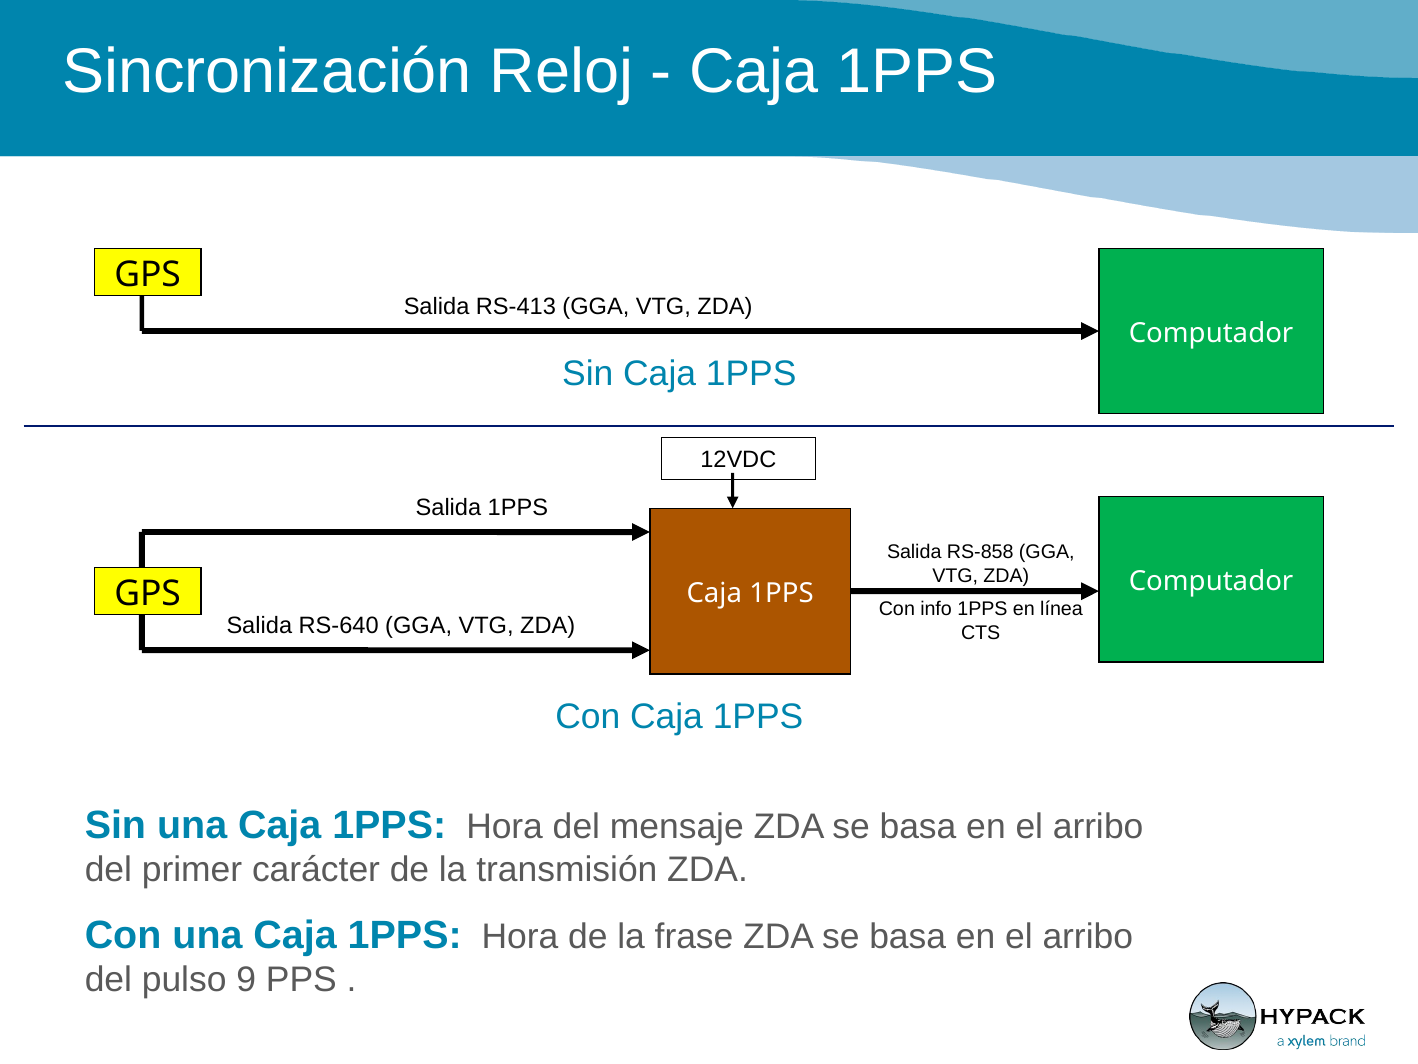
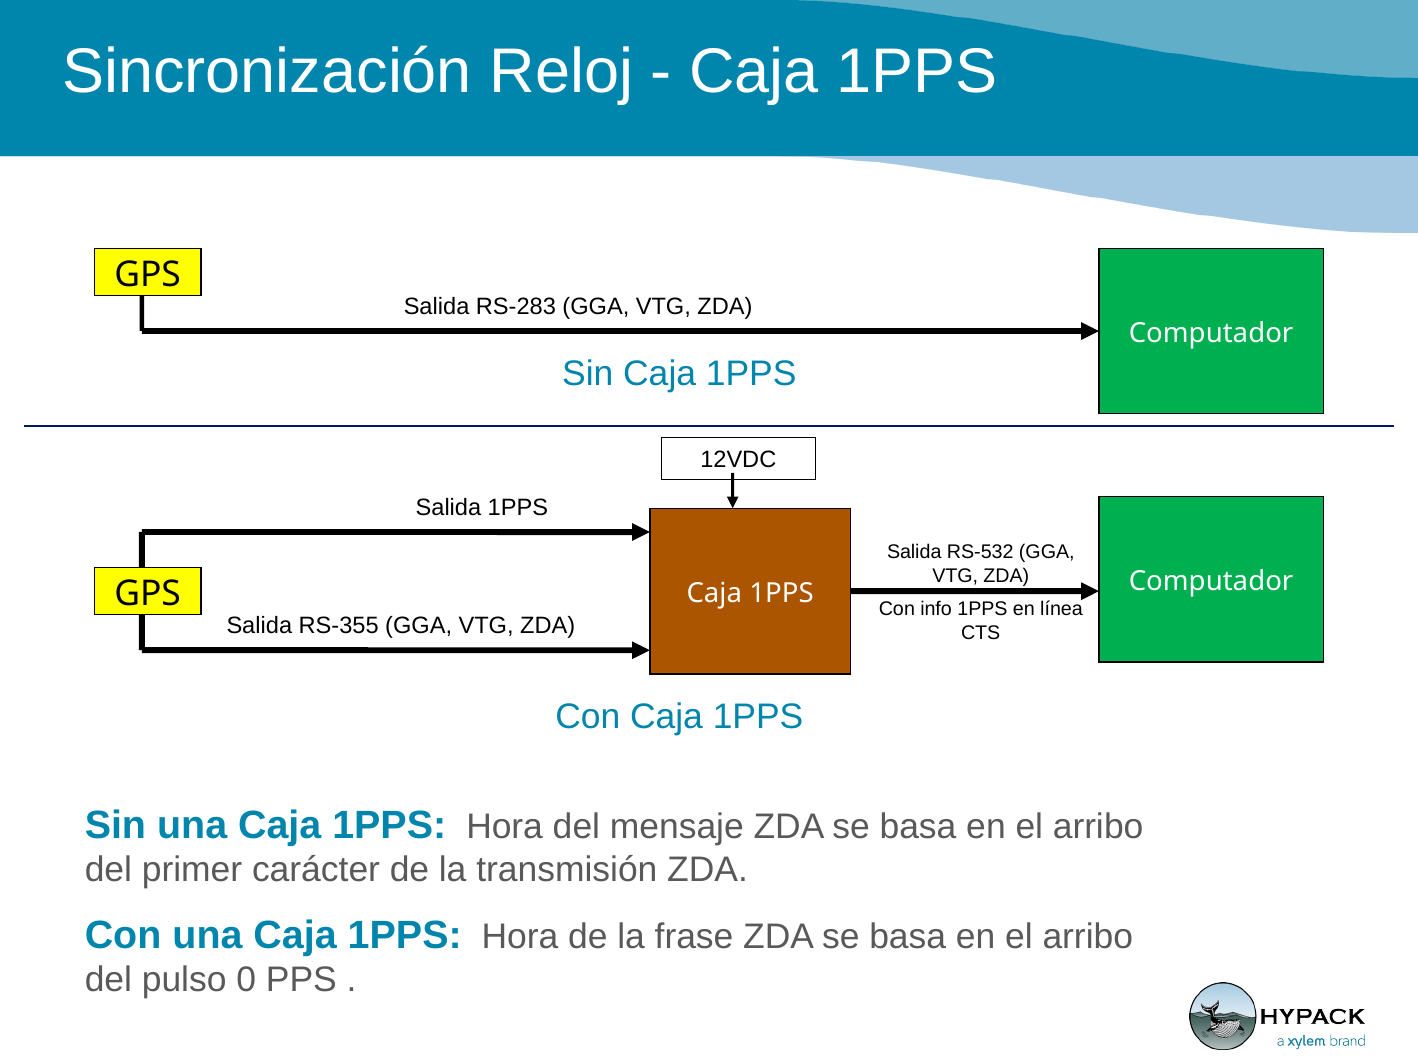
RS-413: RS-413 -> RS-283 (516, 306)
RS-858: RS-858 -> RS-532 (980, 552)
RS-640: RS-640 -> RS-355 (339, 625)
9: 9 -> 0 (246, 979)
